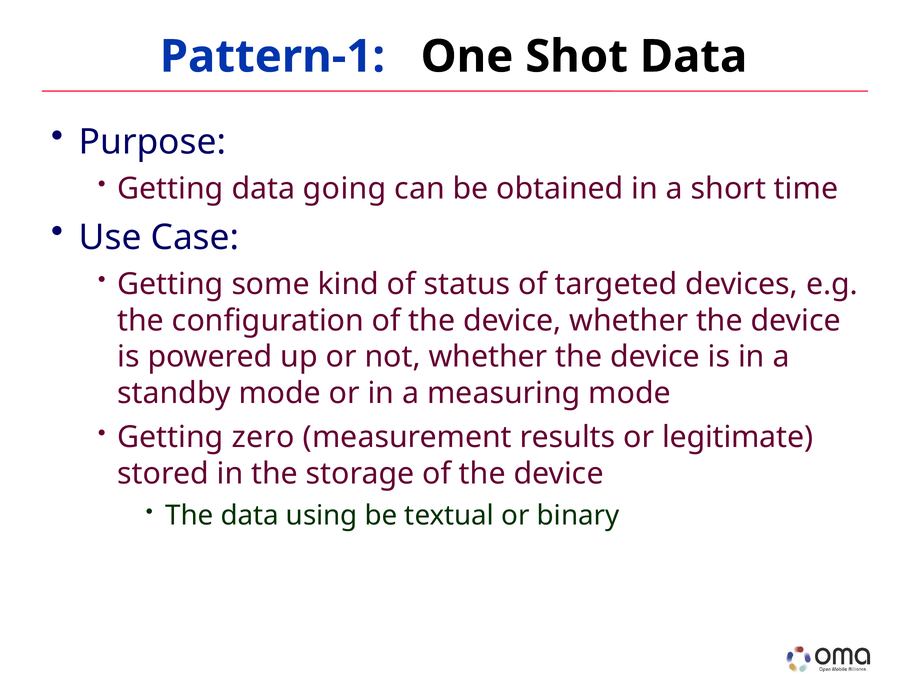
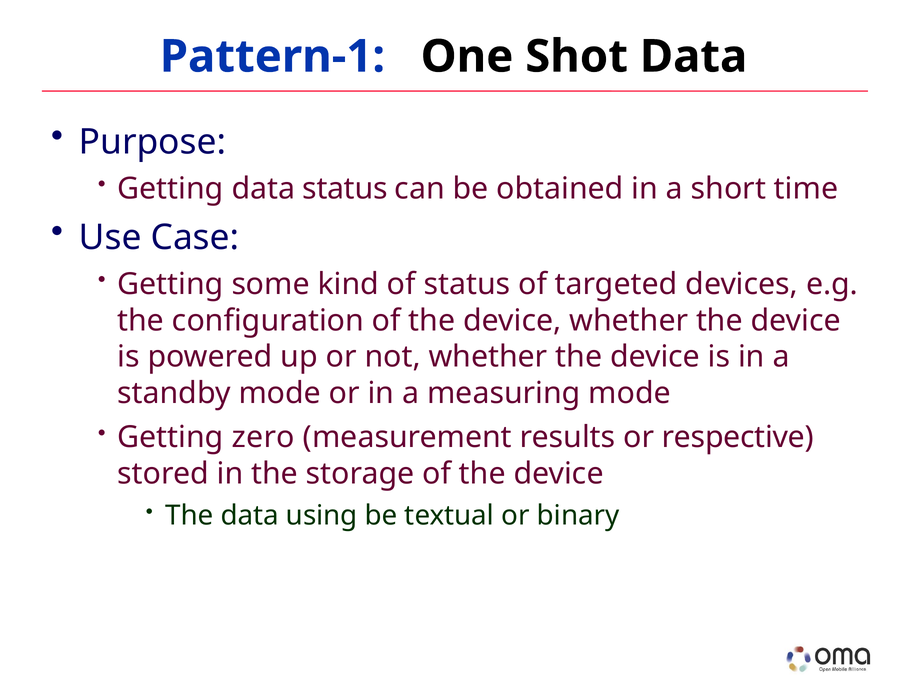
data going: going -> status (345, 189)
legitimate: legitimate -> respective (738, 437)
